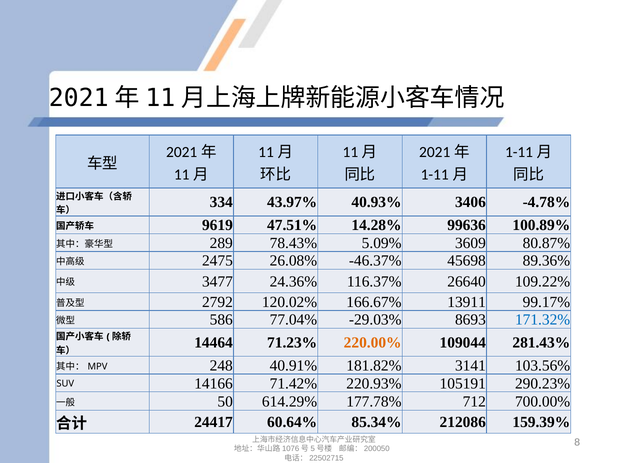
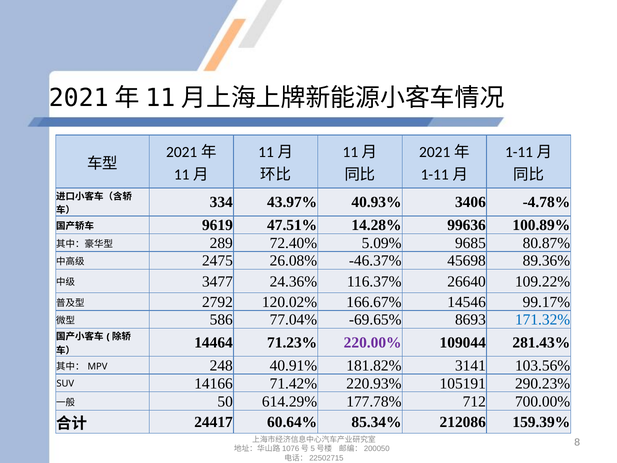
78.43%: 78.43% -> 72.40% (293, 243)
3609: 3609 -> 9685 (470, 243)
13911: 13911 -> 14546 (467, 302)
-29.03%: -29.03% -> -69.65% (375, 320)
220.00% colour: orange -> purple (373, 343)
